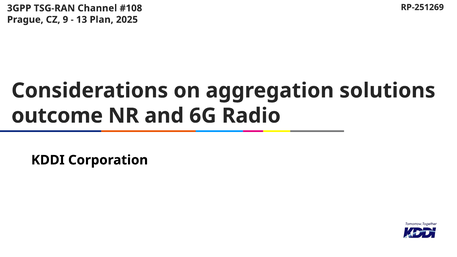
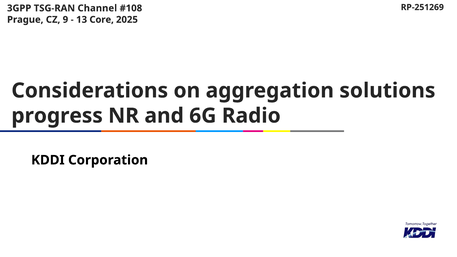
Plan: Plan -> Core (102, 20)
outcome: outcome -> progress (57, 116)
